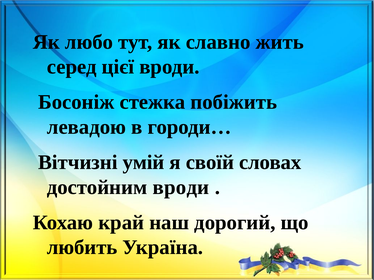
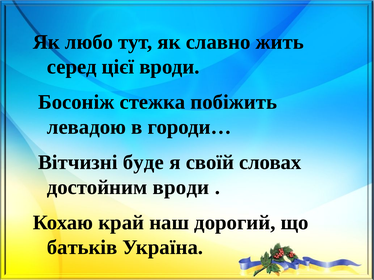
умій: умій -> буде (143, 163)
любить: любить -> батьків (82, 248)
